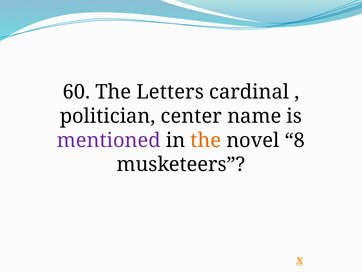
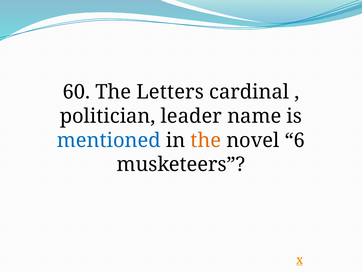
center: center -> leader (191, 116)
mentioned colour: purple -> blue (109, 140)
8: 8 -> 6 (295, 140)
